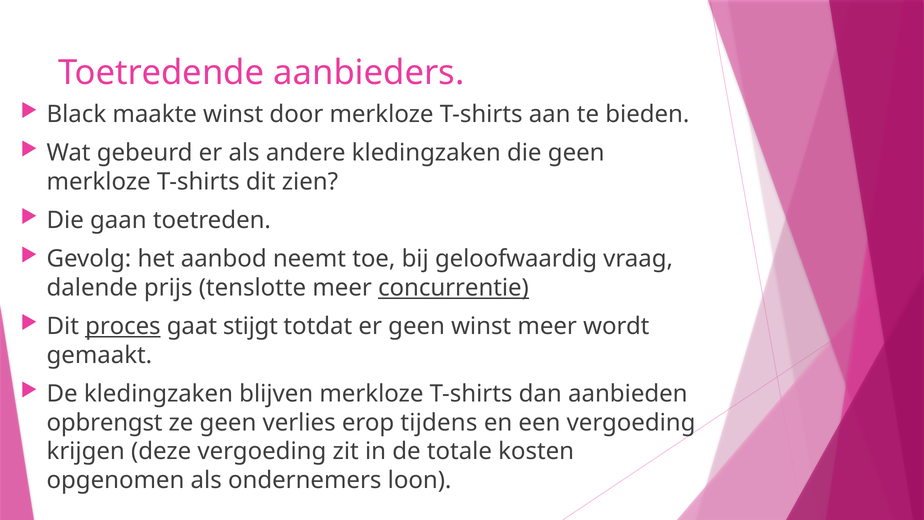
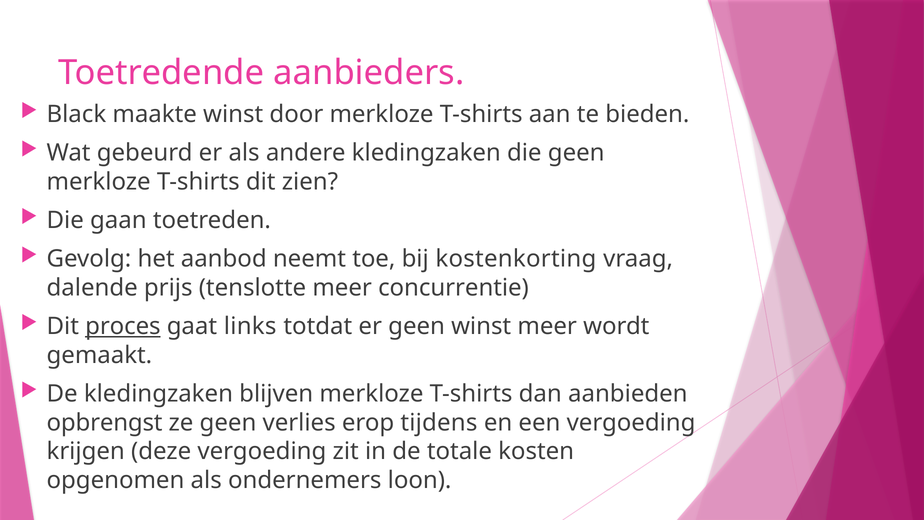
geloofwaardig: geloofwaardig -> kostenkorting (516, 259)
concurrentie underline: present -> none (453, 288)
stijgt: stijgt -> links (250, 326)
